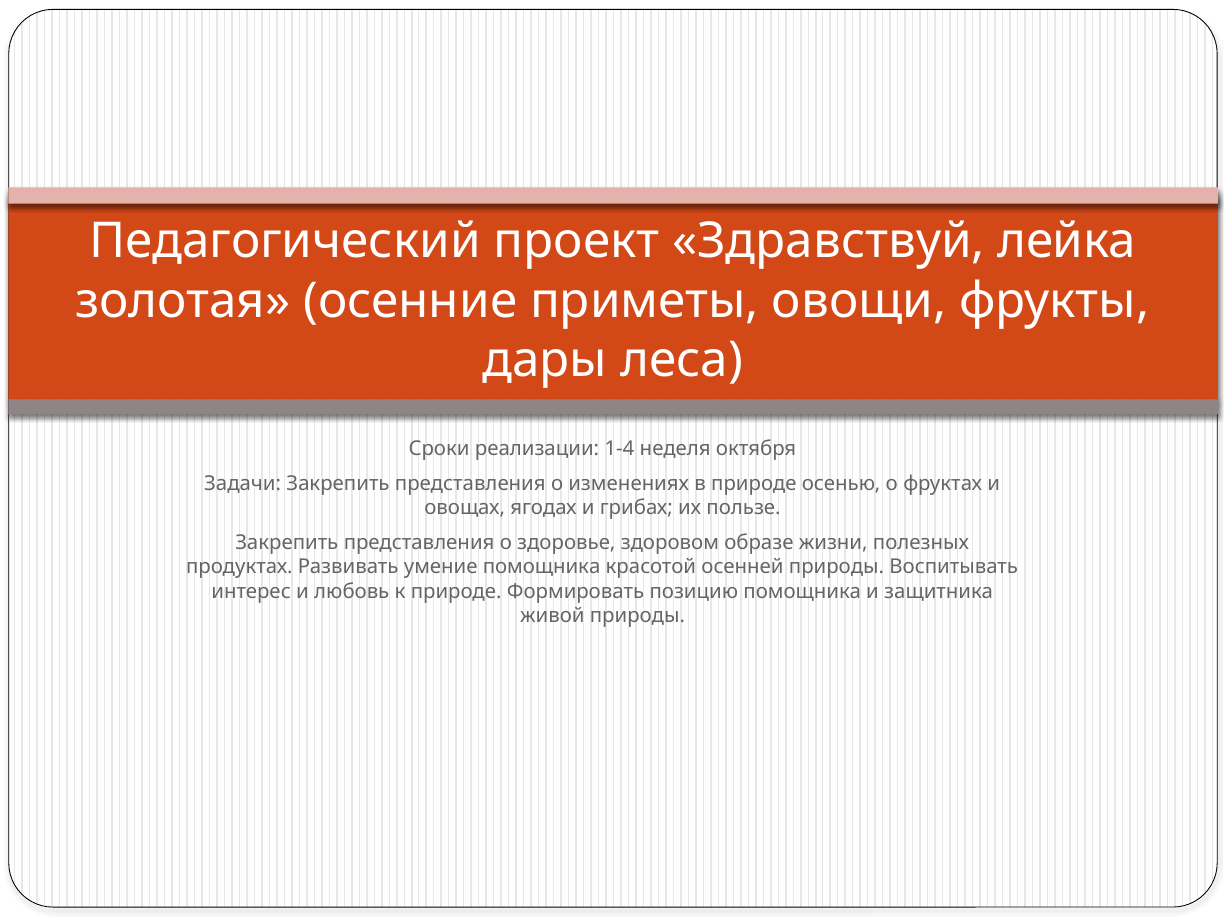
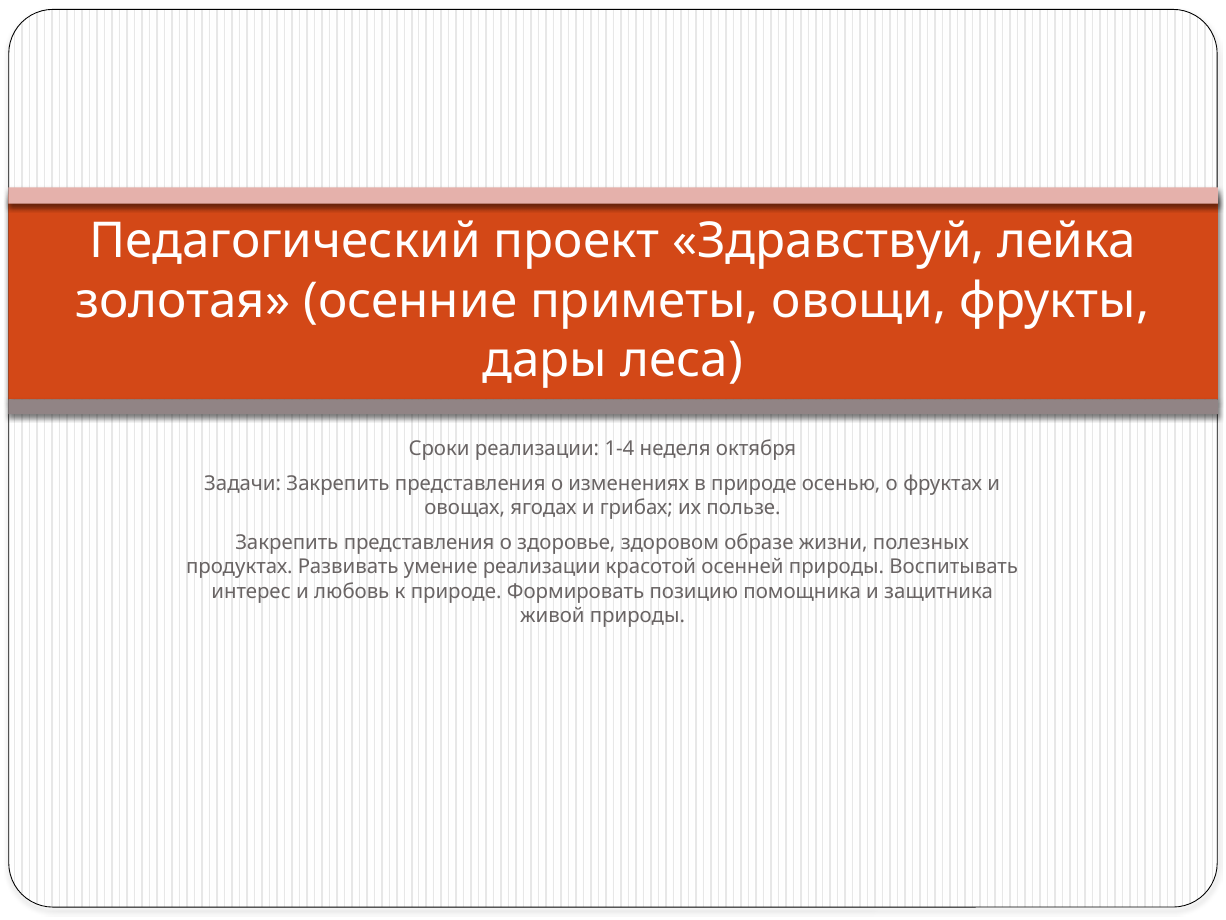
умение помощника: помощника -> реализации (542, 567)
